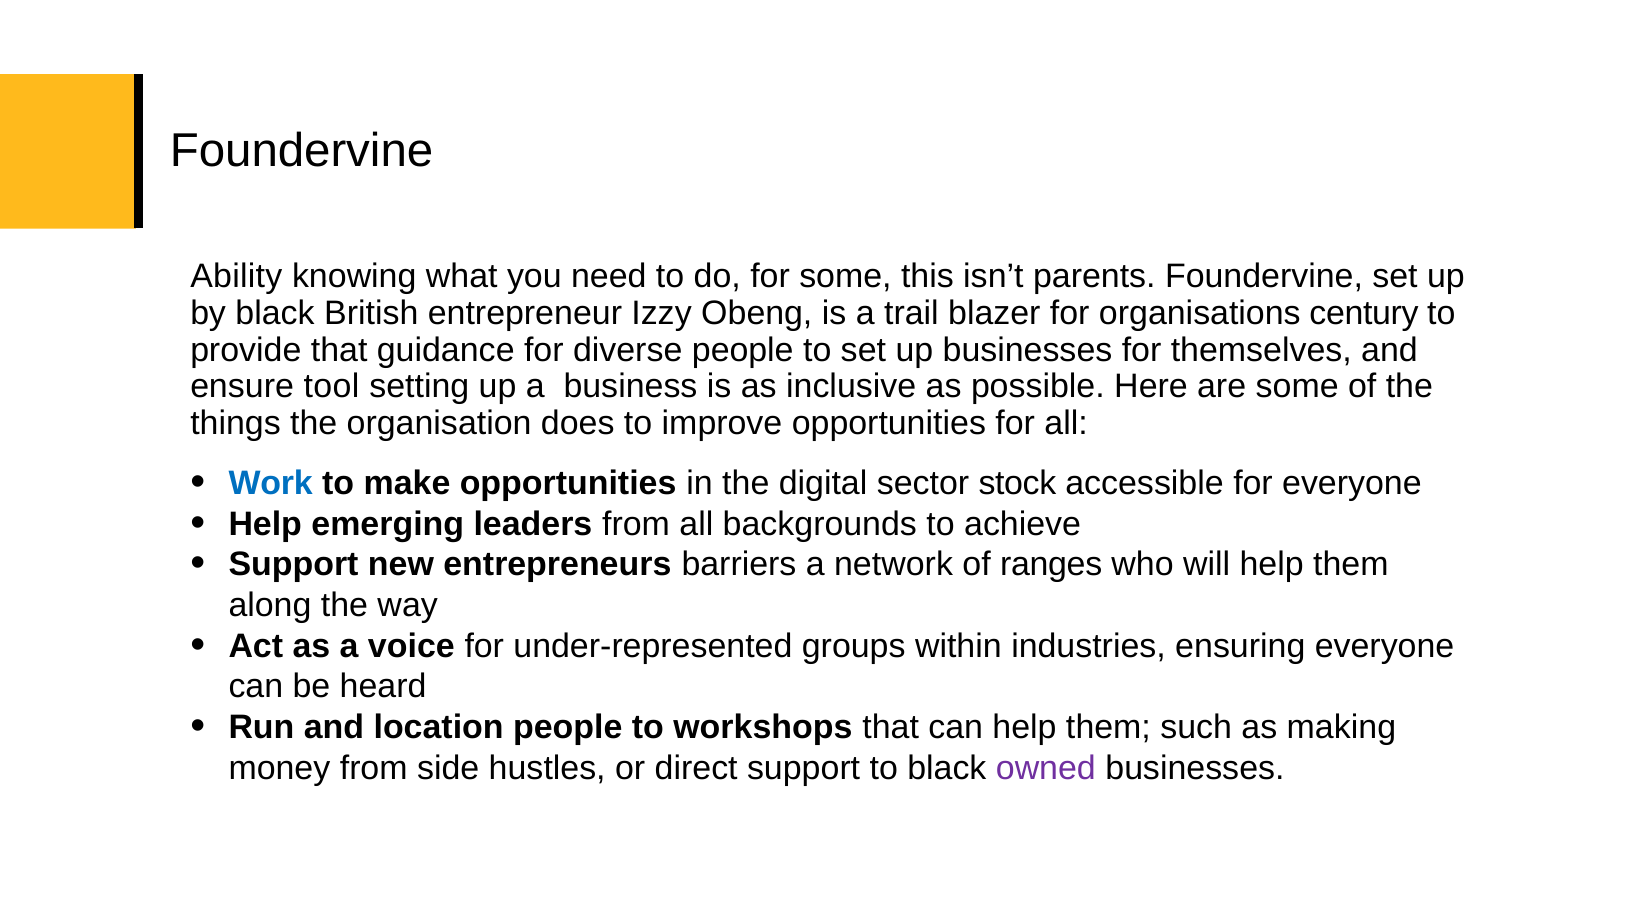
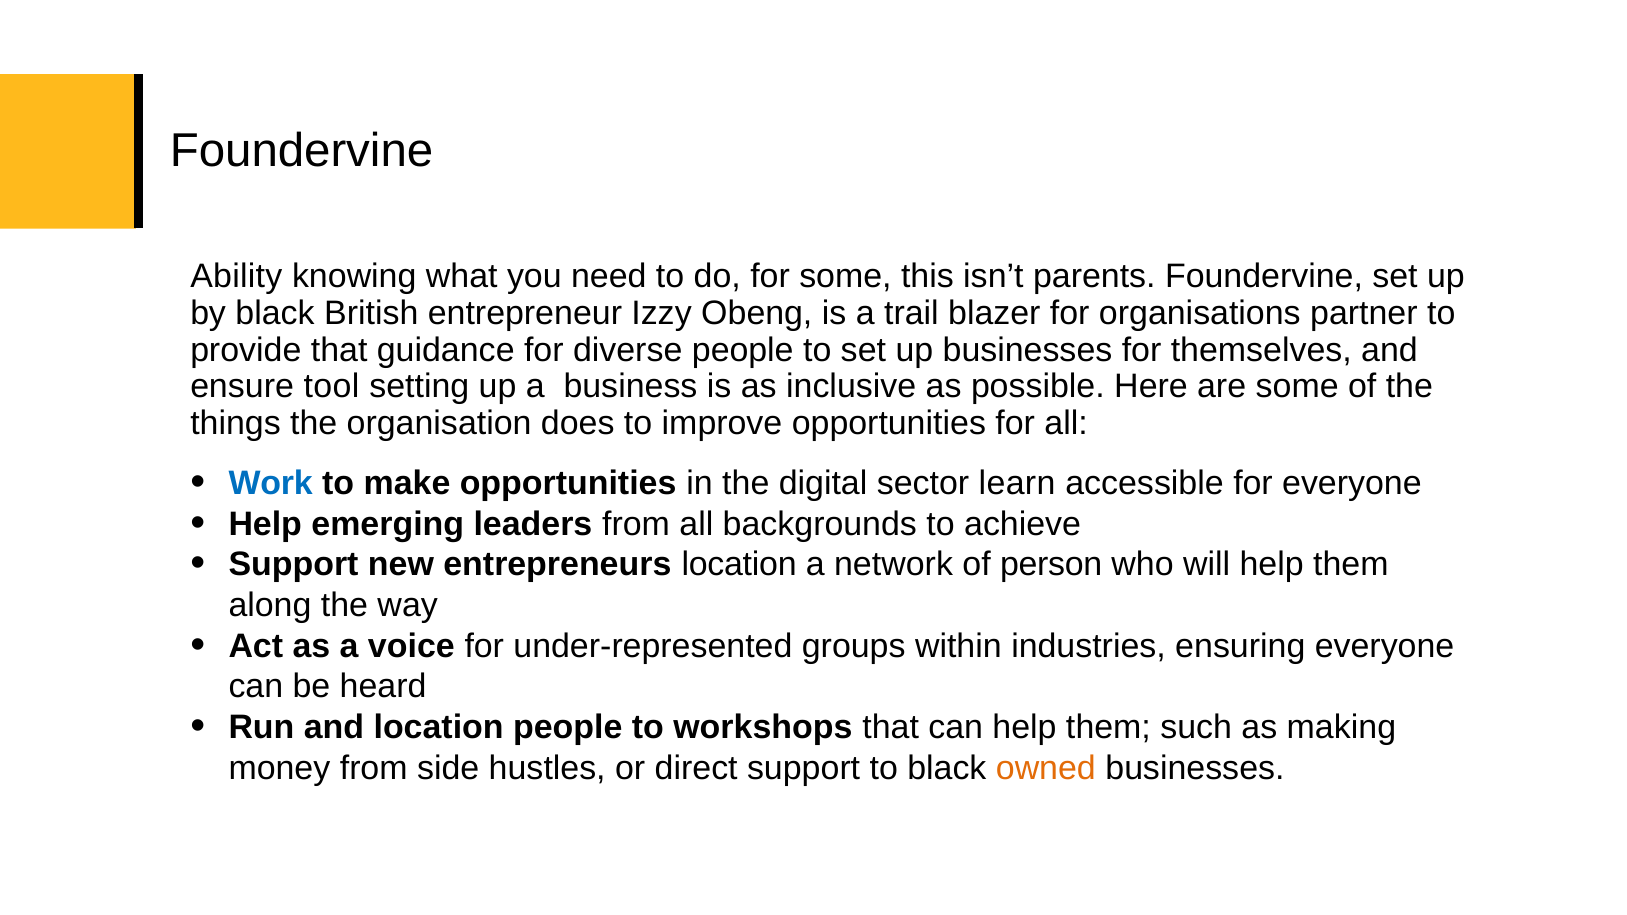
century: century -> partner (1364, 313)
stock: stock -> learn (1017, 483)
entrepreneurs barriers: barriers -> location (739, 565)
ranges: ranges -> person (1051, 565)
owned colour: purple -> orange (1046, 768)
